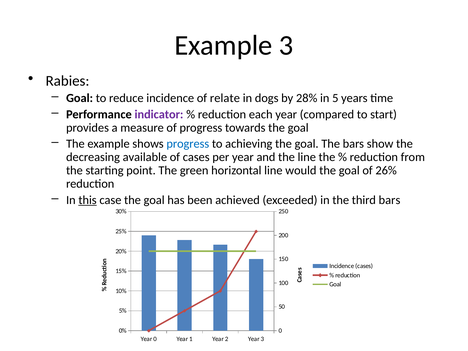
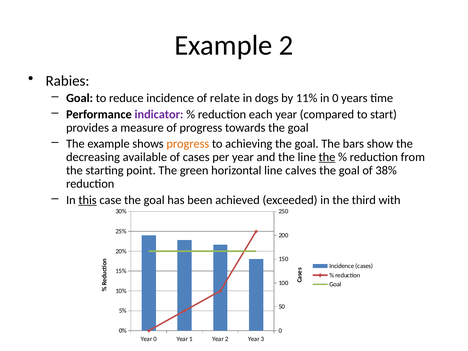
Example 3: 3 -> 2 (286, 45)
28%: 28% -> 11% (307, 98)
in 5: 5 -> 0 (335, 98)
progress colour: blue -> orange (188, 144)
the underline: none -> present (327, 157)
would: would -> calves (301, 170)
26%: 26% -> 38% (386, 170)
third bars: bars -> with (390, 200)
